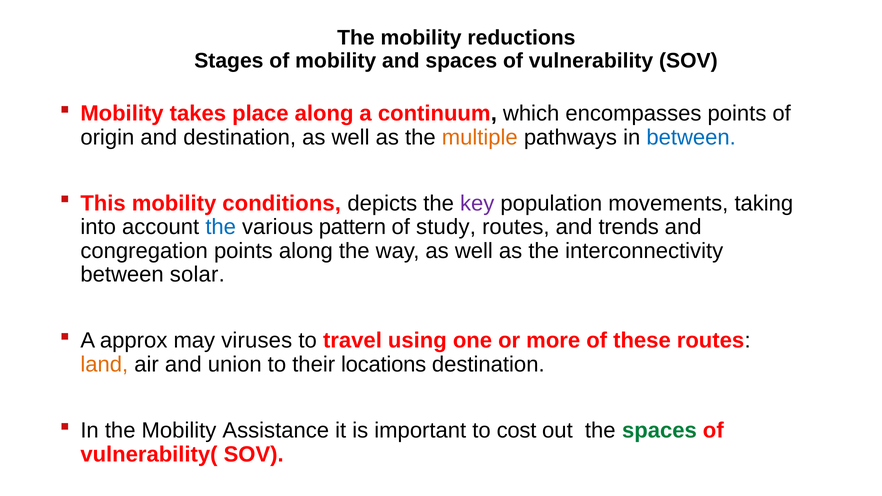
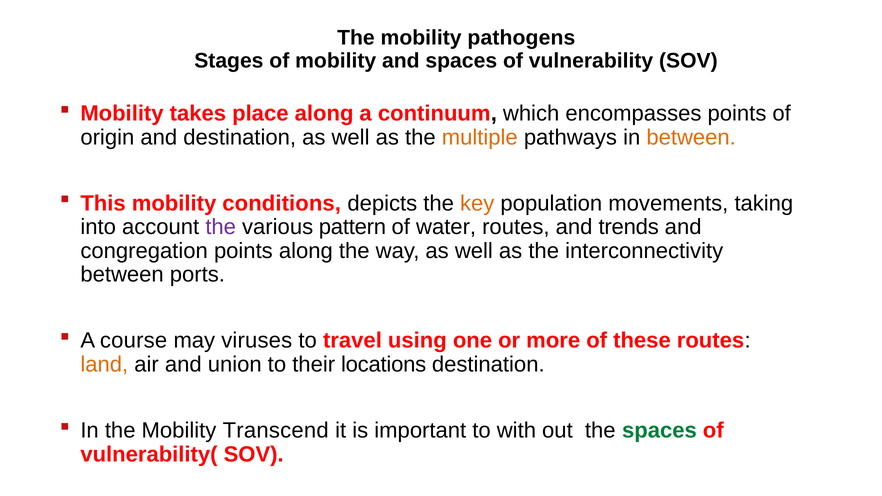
reductions: reductions -> pathogens (521, 38)
between colour: blue -> orange (691, 137)
key colour: purple -> orange (477, 203)
the colour: blue -> purple (221, 227)
study: study -> water (446, 227)
solar: solar -> ports (197, 275)
approx: approx -> course (134, 341)
Assistance: Assistance -> Transcend (276, 431)
cost: cost -> with (516, 431)
